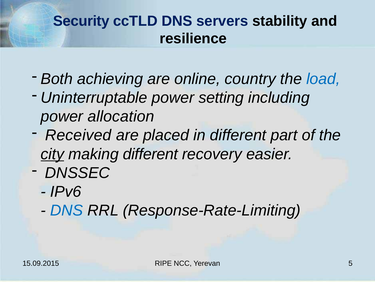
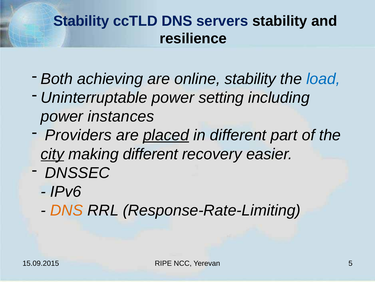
Security: Security -> Stability (81, 21)
online country: country -> stability (250, 79)
allocation: allocation -> instances (121, 116)
Received: Received -> Providers (78, 135)
placed underline: none -> present (166, 135)
DNS colour: blue -> orange (67, 210)
